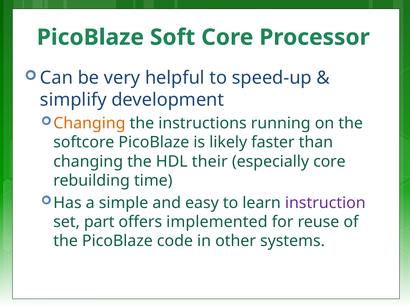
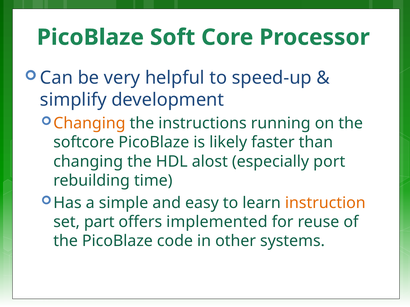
their: their -> alost (210, 162)
especially core: core -> port (329, 162)
instruction colour: purple -> orange (325, 203)
